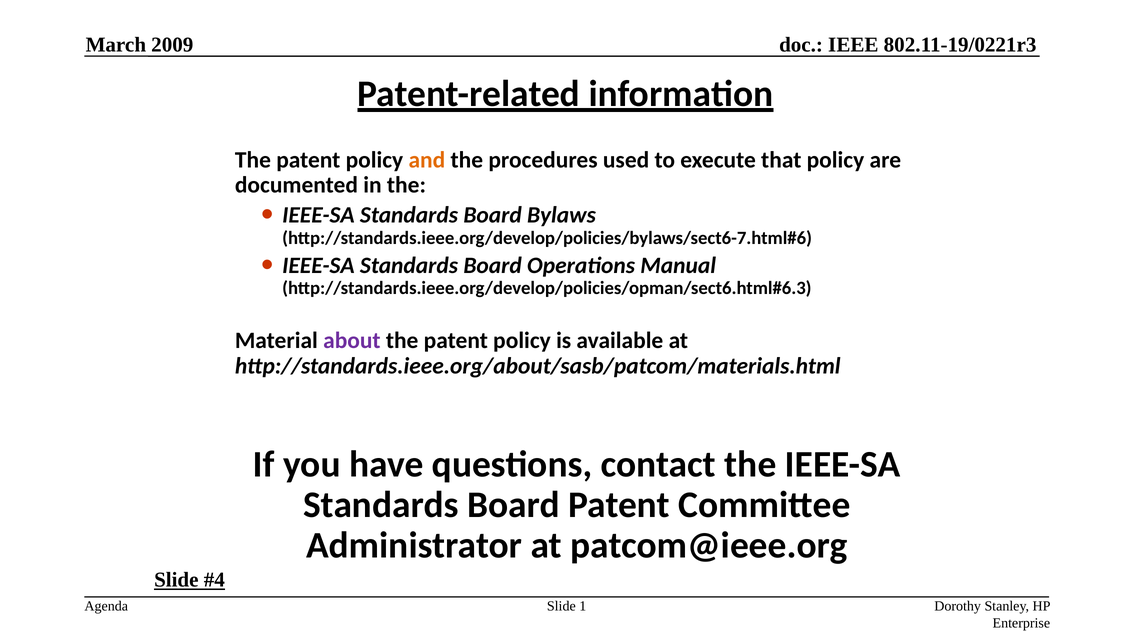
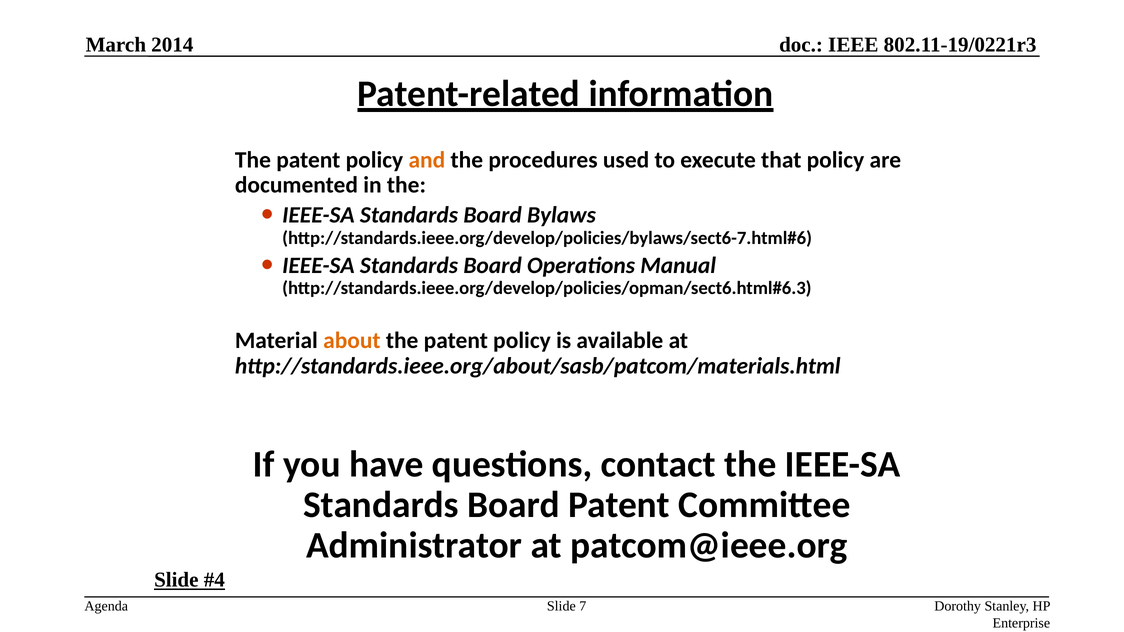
2009: 2009 -> 2014 (172, 45)
about colour: purple -> orange (352, 341)
1: 1 -> 7 (583, 606)
